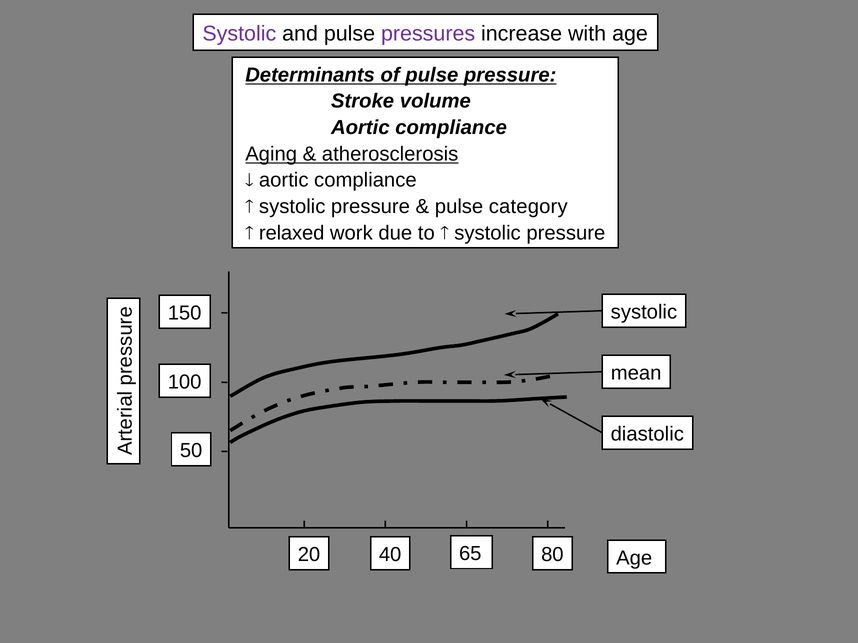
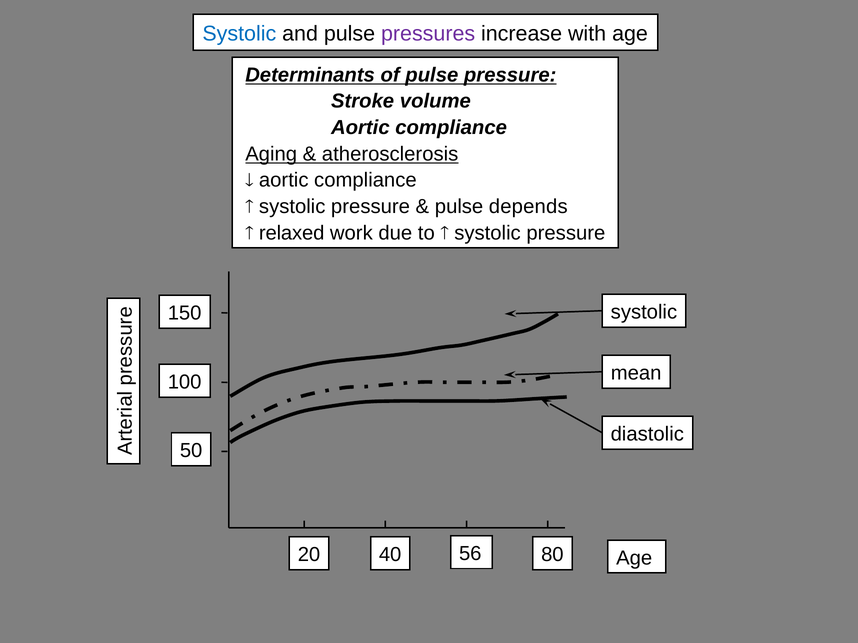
Systolic colour: purple -> blue (239, 34)
category: category -> depends (528, 207)
65: 65 -> 56 (470, 554)
